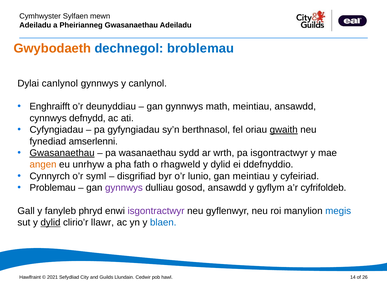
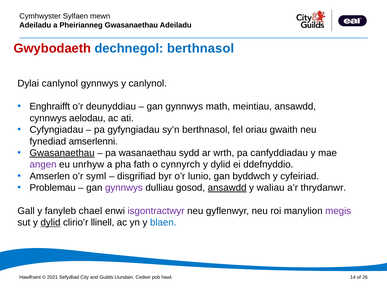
Gwybodaeth colour: orange -> red (52, 48)
dechnegol broblemau: broblemau -> berthnasol (201, 48)
defnydd: defnydd -> aelodau (87, 118)
gwaith underline: present -> none (284, 130)
pa isgontractwyr: isgontractwyr -> canfyddiadau (279, 153)
angen colour: orange -> purple (43, 165)
rhagweld: rhagweld -> cynnyrch (180, 165)
Cynnyrch: Cynnyrch -> Amserlen (50, 176)
gan meintiau: meintiau -> byddwch (251, 176)
ansawdd underline: none -> present (227, 188)
gyflym: gyflym -> waliau (271, 188)
cyfrifoldeb: cyfrifoldeb -> thrydanwr (323, 188)
phryd: phryd -> chael (90, 211)
megis colour: blue -> purple (338, 211)
llawr: llawr -> llinell (103, 223)
